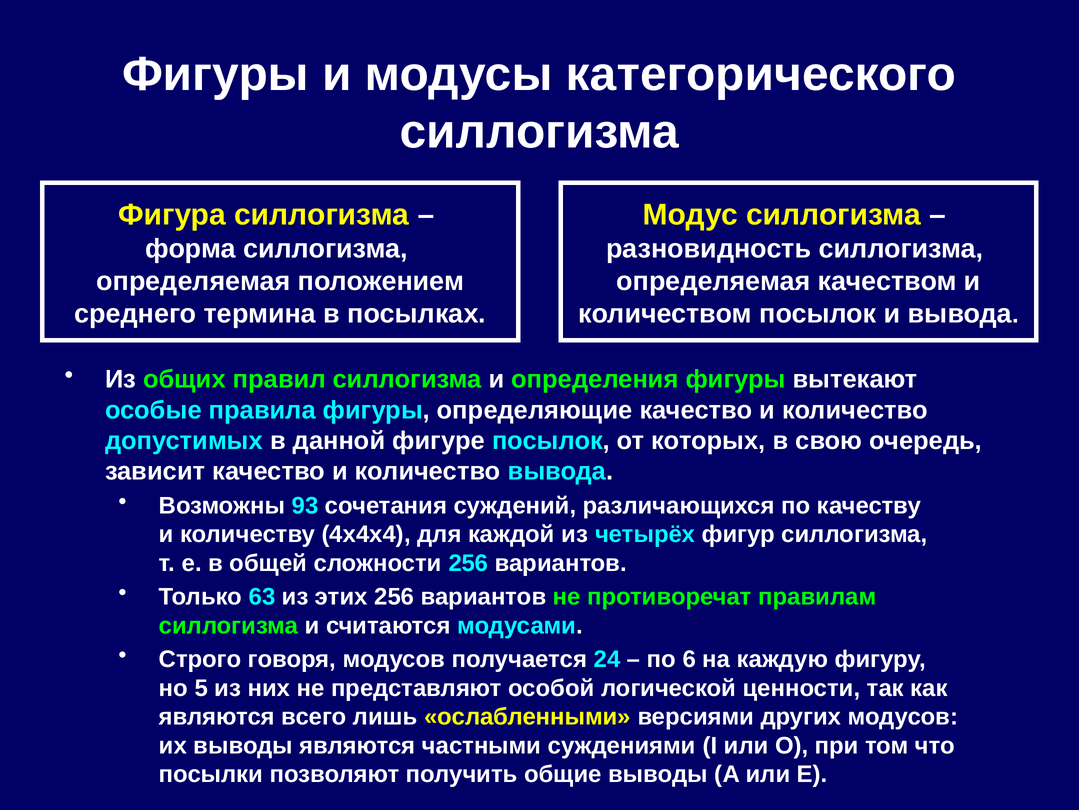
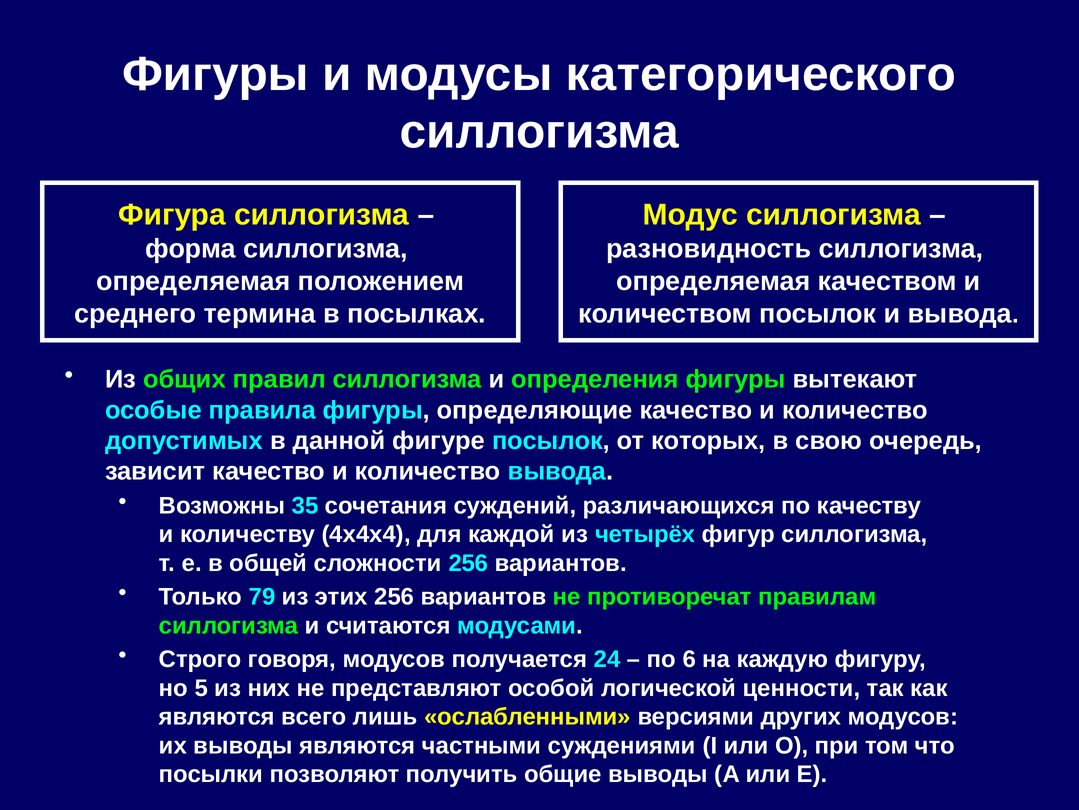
93: 93 -> 35 (305, 505)
63: 63 -> 79 (262, 596)
